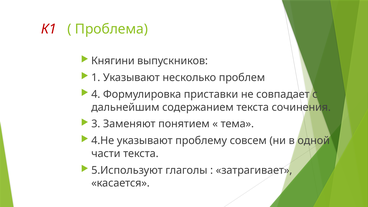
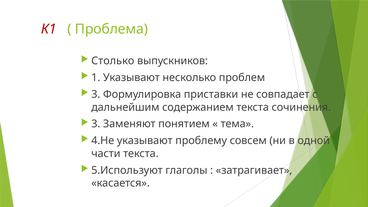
Княгини: Княгини -> Столько (113, 61)
4: 4 -> 3 (96, 94)
